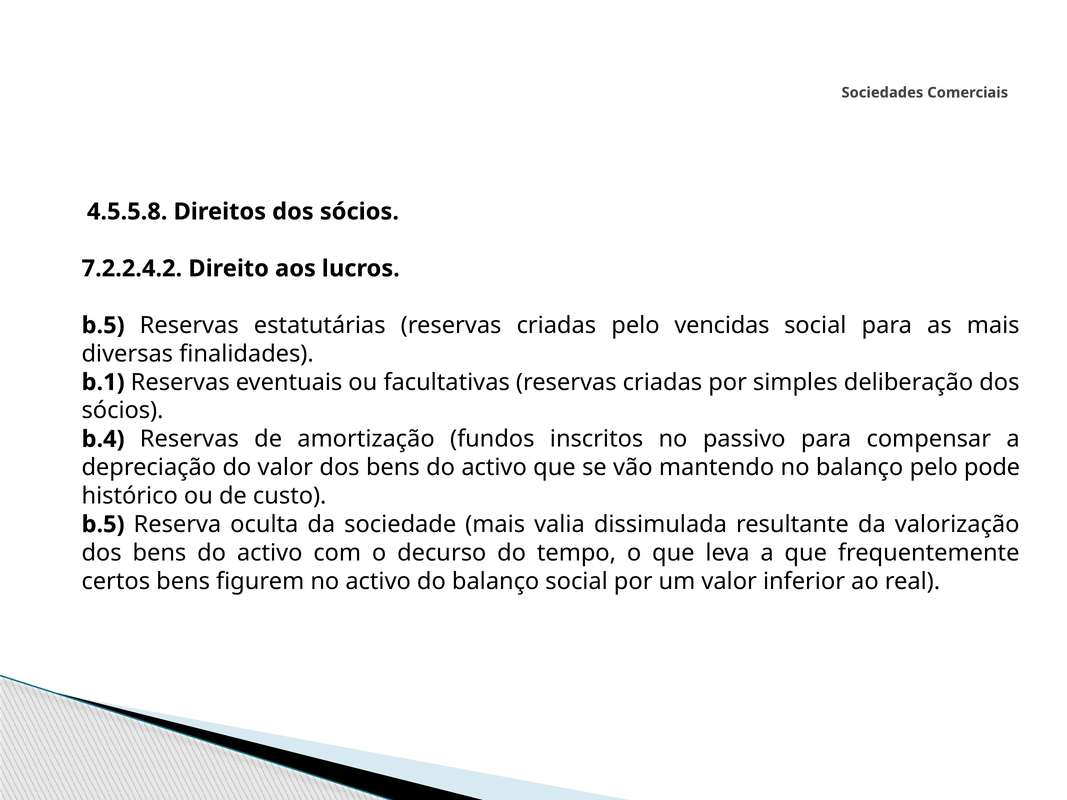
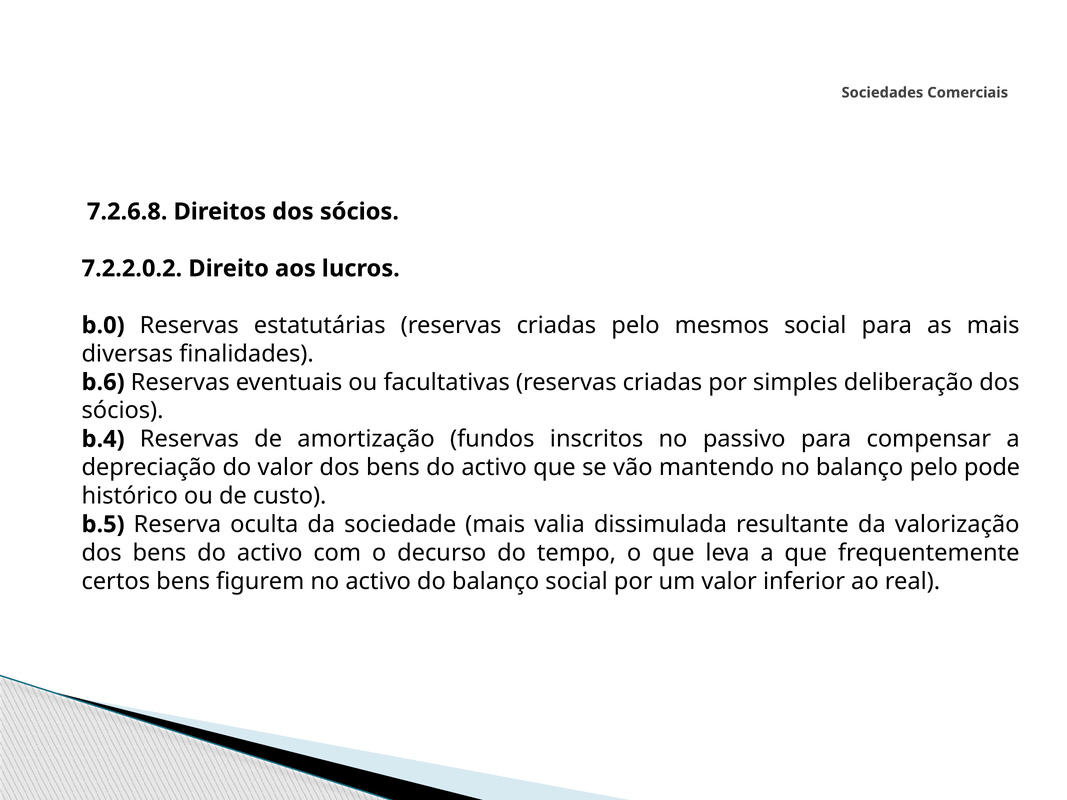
4.5.5.8: 4.5.5.8 -> 7.2.6.8 (127, 212)
7.2.2.4.2: 7.2.2.4.2 -> 7.2.2.0.2 (132, 269)
b.5: b.5 -> b.0 (103, 325)
vencidas: vencidas -> mesmos (722, 325)
b.1: b.1 -> b.6 (103, 382)
